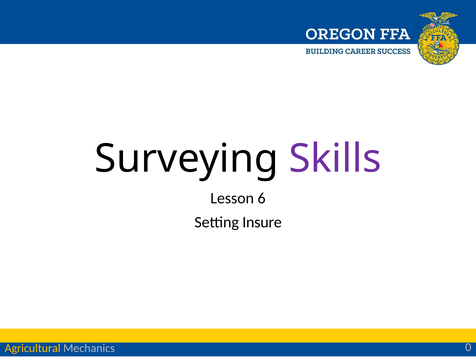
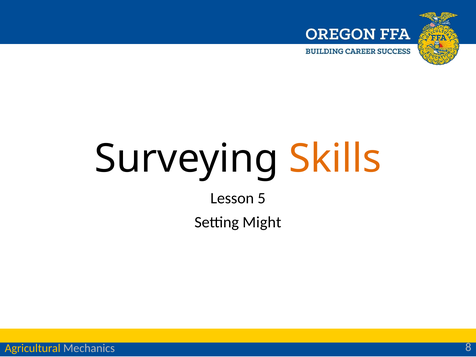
Skills colour: purple -> orange (335, 159)
6: 6 -> 5 (262, 198)
Insure: Insure -> Might (262, 222)
0: 0 -> 8 (468, 347)
